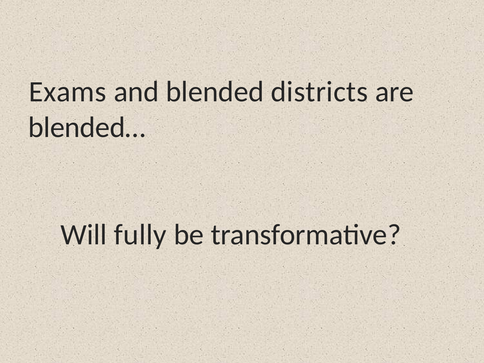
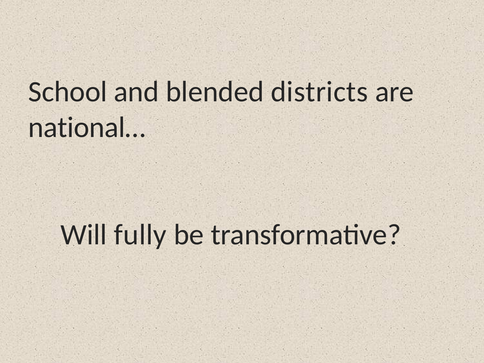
Exams: Exams -> School (68, 92)
blended…: blended… -> national… (87, 127)
